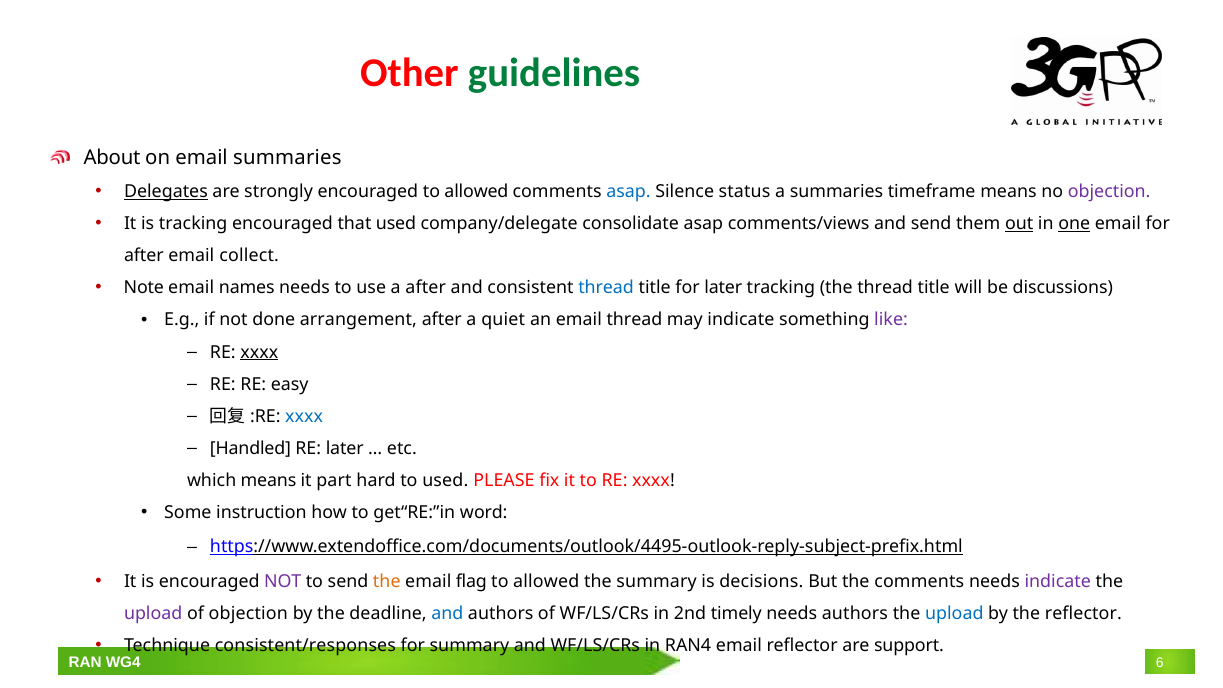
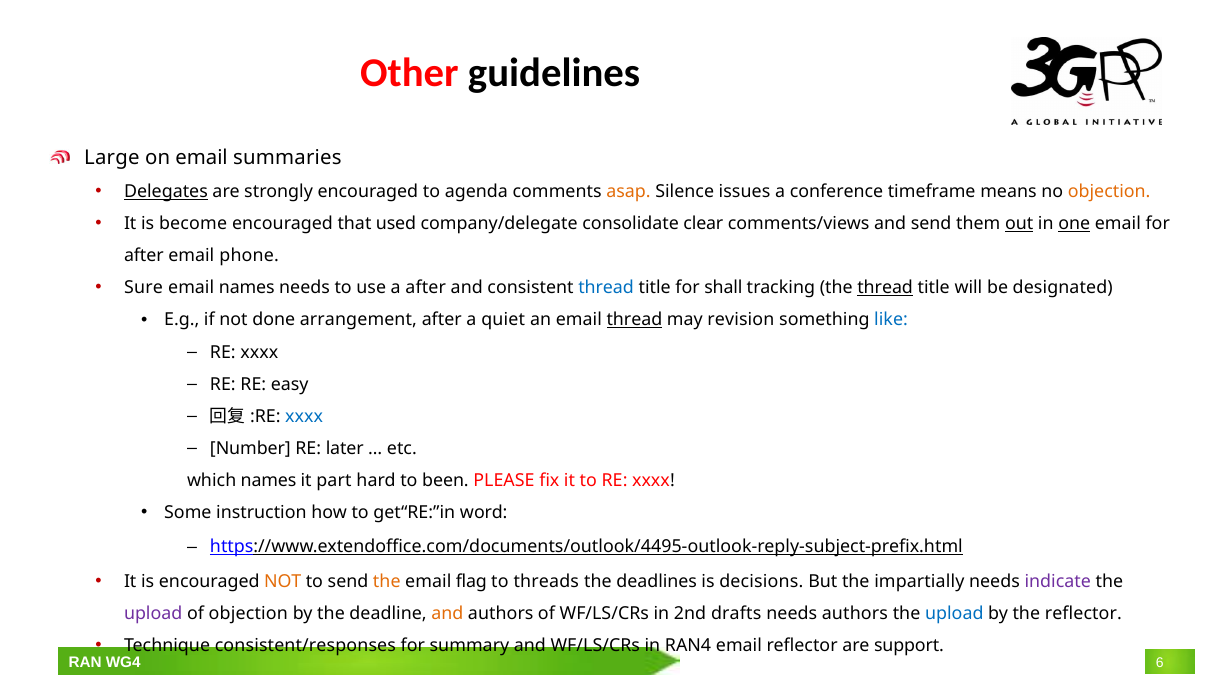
guidelines colour: green -> black (554, 73)
About: About -> Large (112, 158)
encouraged to allowed: allowed -> agenda (476, 192)
asap colour: blue -> orange (628, 192)
status: status -> issues (745, 192)
a summaries: summaries -> conference (837, 192)
objection colour: purple -> orange (1109, 192)
is tracking: tracking -> become (193, 224)
consolidate asap: asap -> clear (703, 224)
collect: collect -> phone (249, 256)
Note: Note -> Sure (144, 288)
for later: later -> shall (723, 288)
thread underline: none -> present (885, 288)
discussions: discussions -> designated (1063, 288)
thread underline: none -> present (634, 320)
may indicate: indicate -> revision (741, 320)
like colour: purple -> blue (891, 320)
xxxx underline: present -> none (259, 352)
Handled: Handled -> Number (250, 448)
which means: means -> names (269, 481)
to used: used -> been (445, 481)
NOT colour: purple -> orange (283, 581)
allowed: allowed -> threads (546, 581)
the summary: summary -> deadlines (657, 581)
the comments: comments -> impartially (919, 581)
and colour: blue -> orange (447, 613)
timely: timely -> drafts (736, 613)
